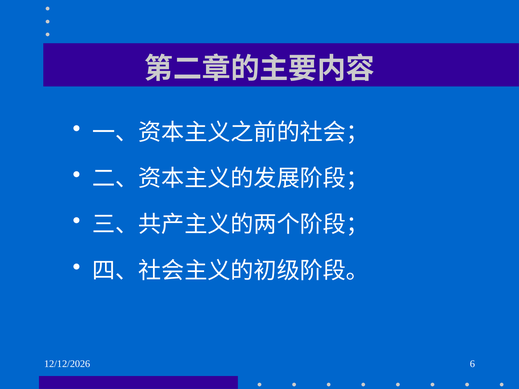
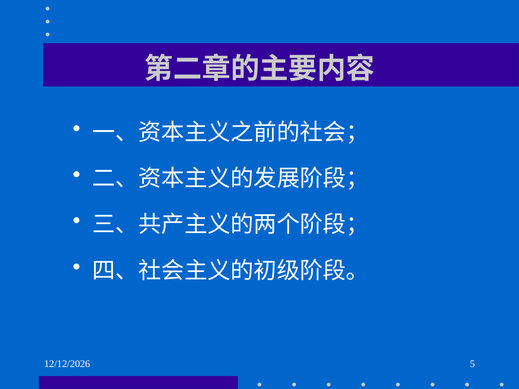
6: 6 -> 5 (472, 364)
